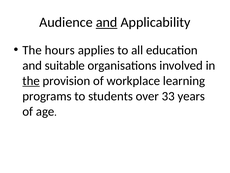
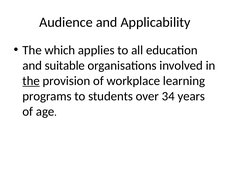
and underline: present -> none (107, 22)
hours: hours -> which (60, 50)
33: 33 -> 34 (168, 96)
